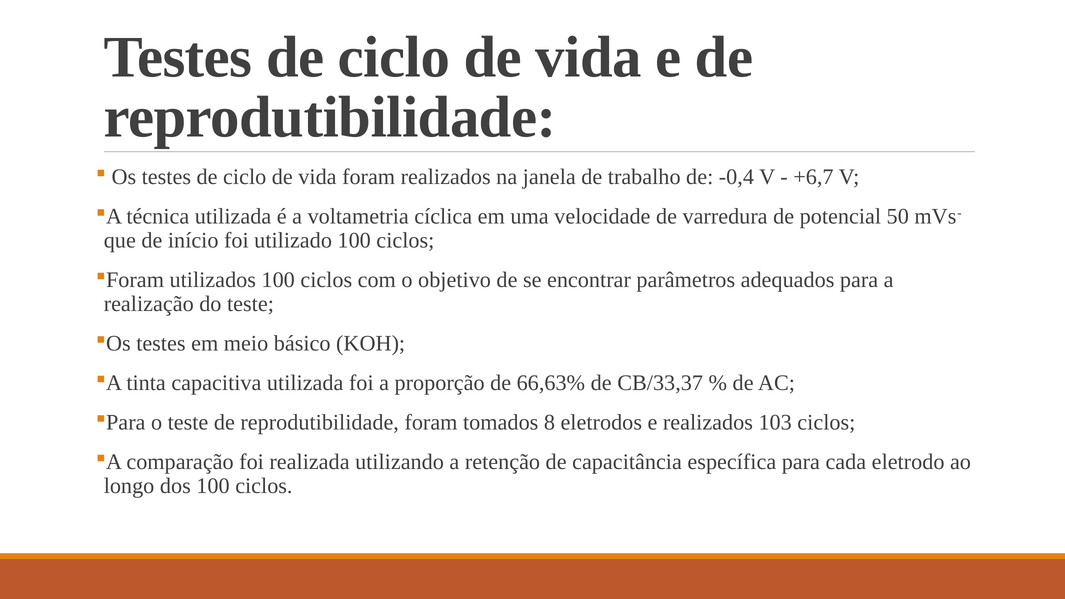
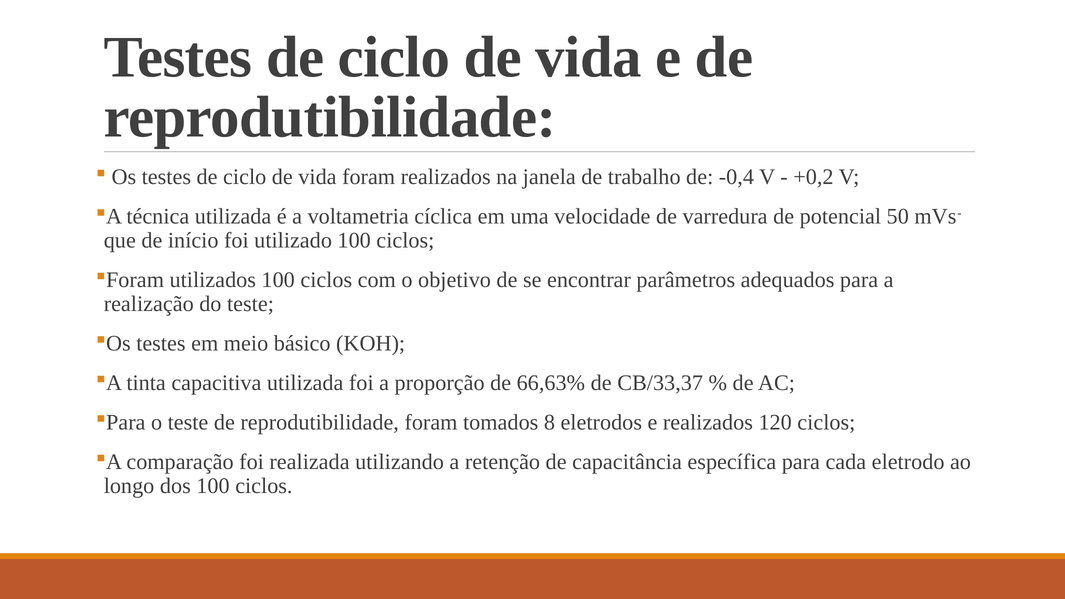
+6,7: +6,7 -> +0,2 (813, 177)
103: 103 -> 120 (775, 422)
